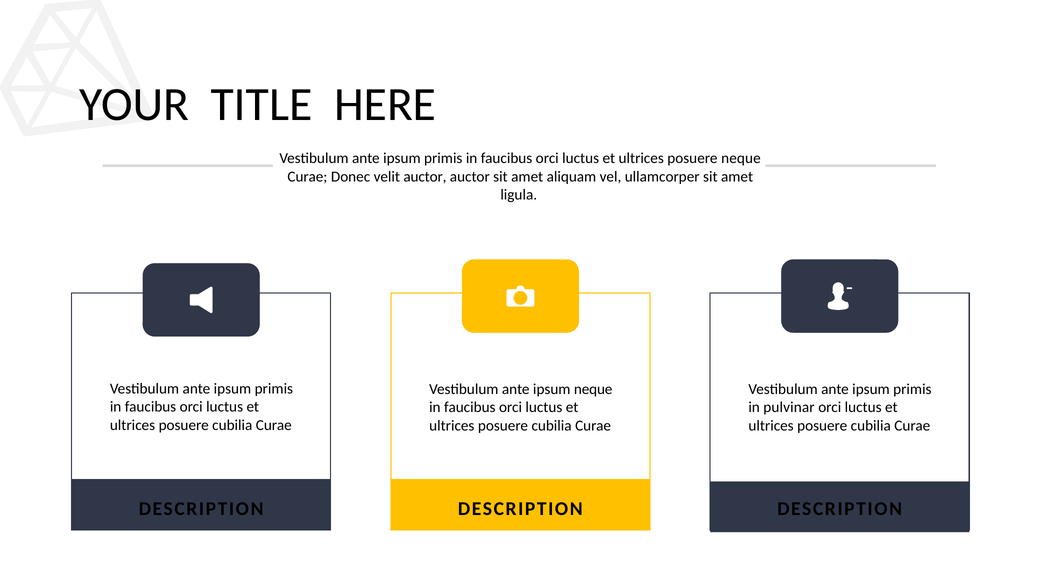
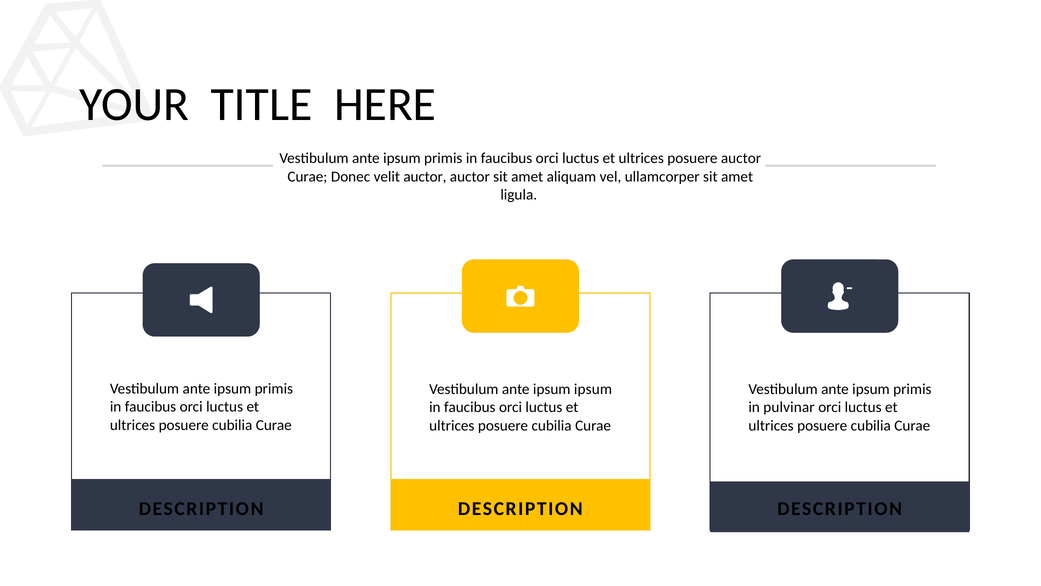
posuere neque: neque -> auctor (741, 158)
ipsum neque: neque -> ipsum (593, 389)
